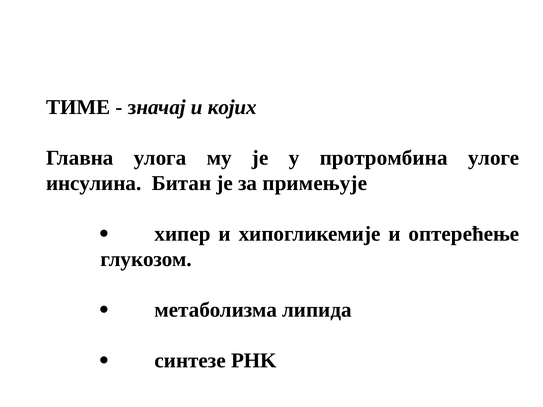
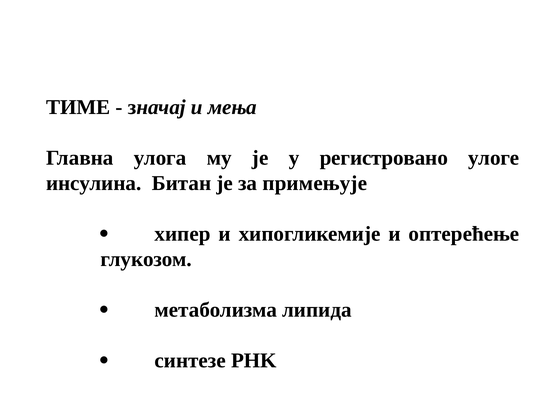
којих: којих -> мења (232, 107)
протромбина: протромбина -> регистровано (384, 158)
